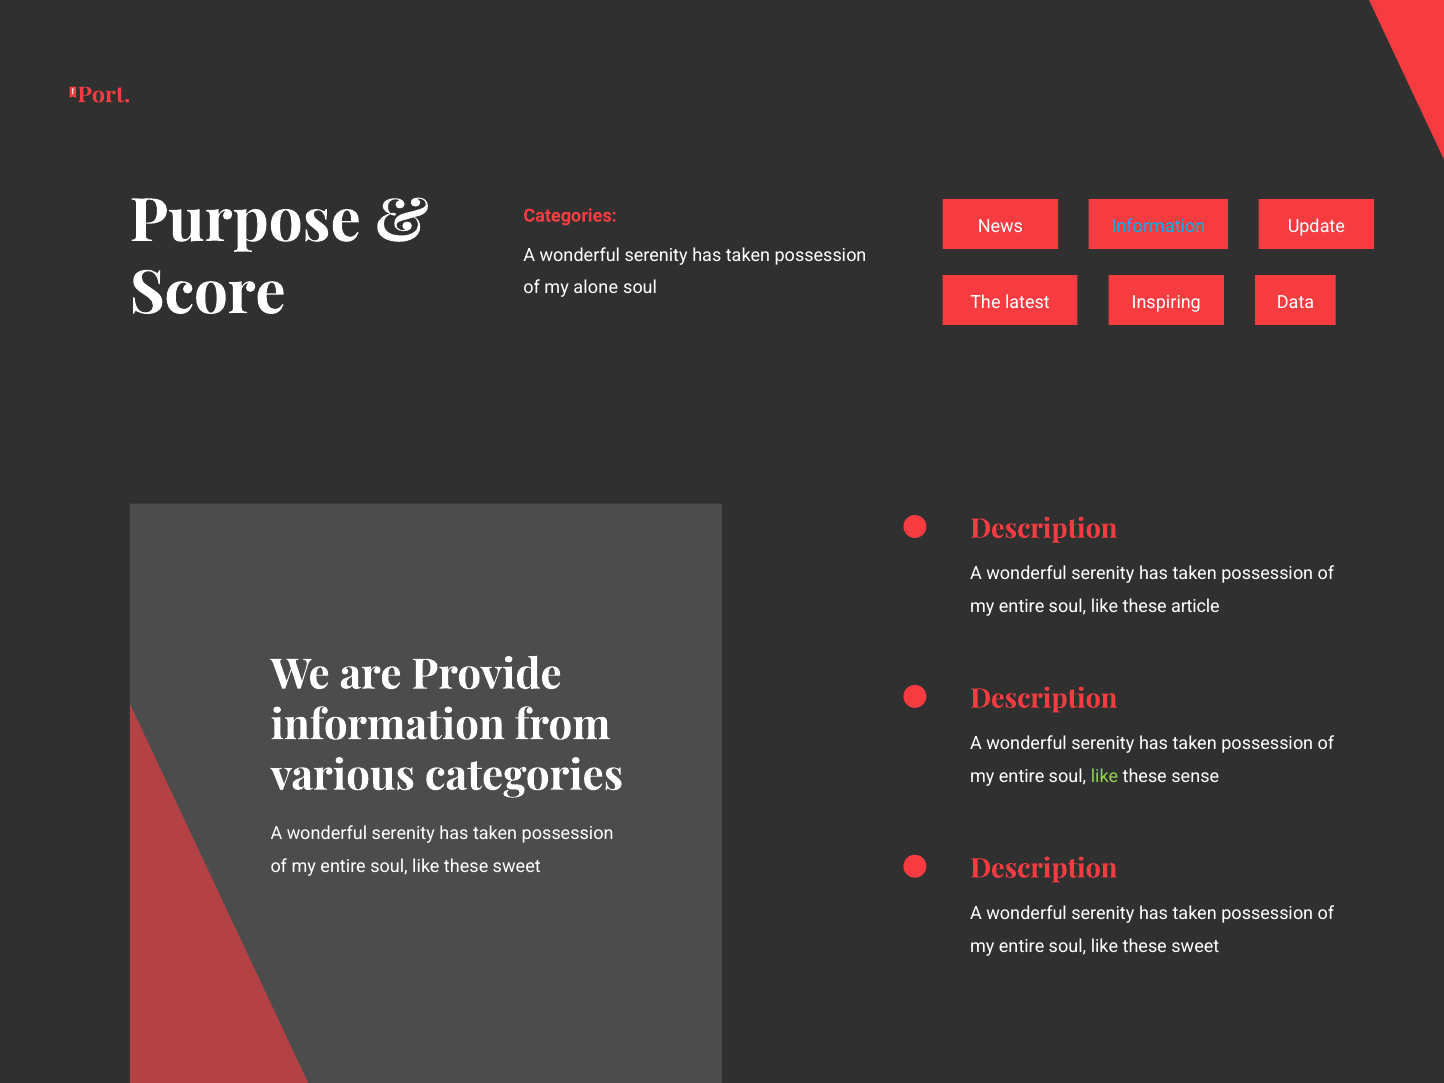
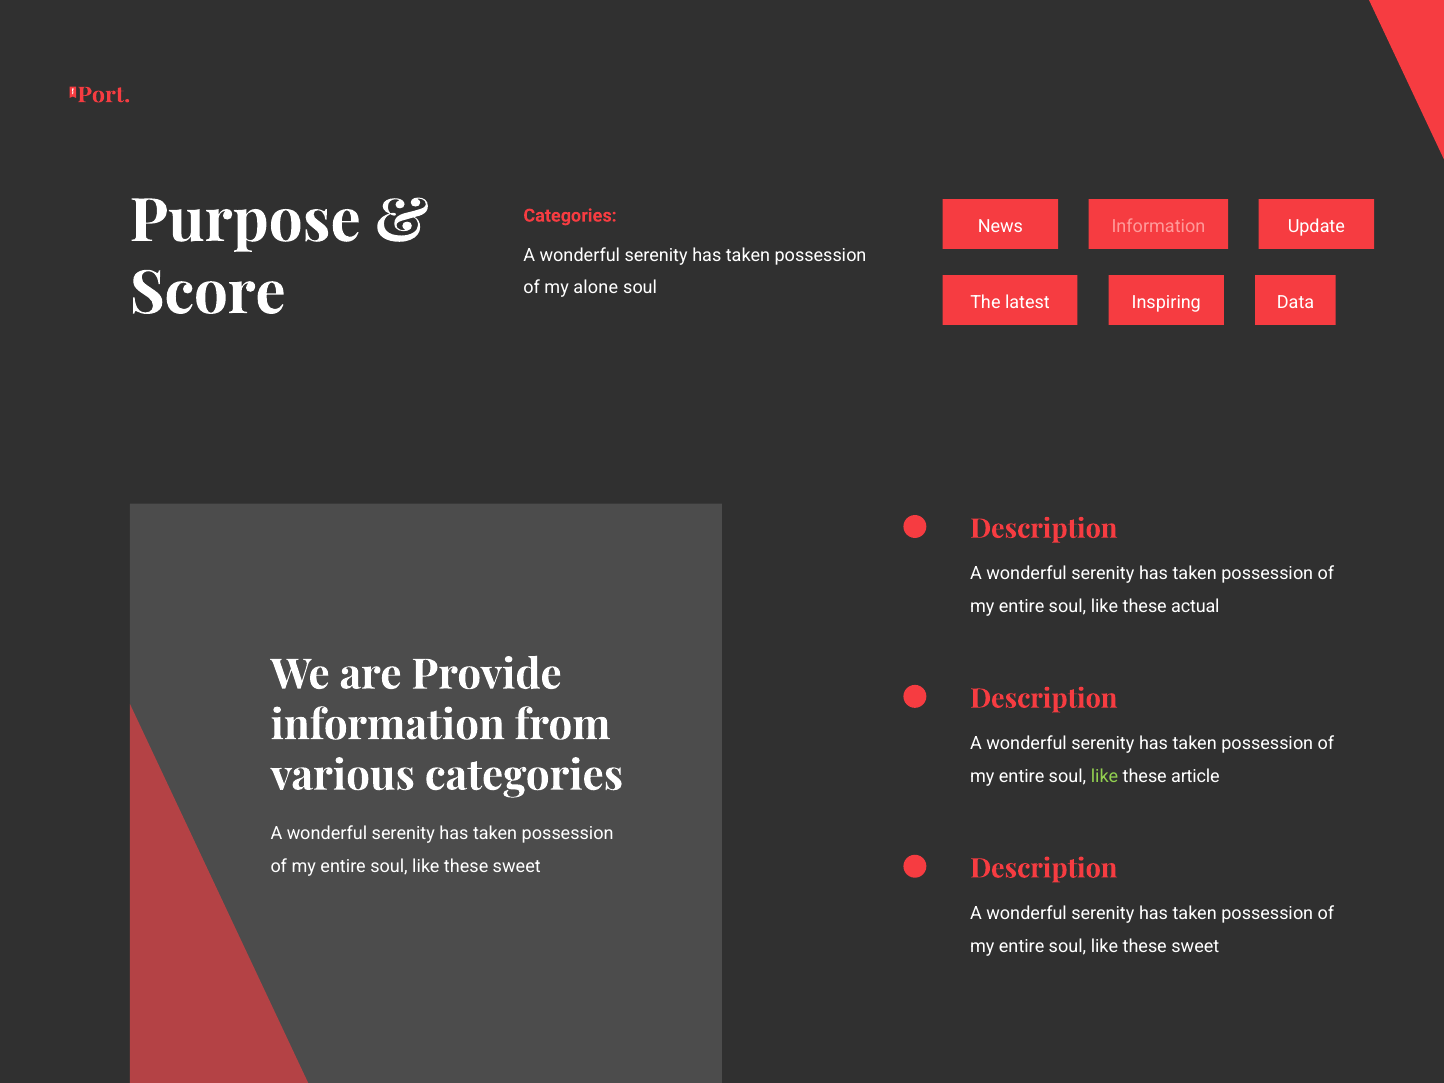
Information colour: light blue -> pink (1158, 226)
article: article -> actual (1195, 607)
sense: sense -> article (1195, 776)
